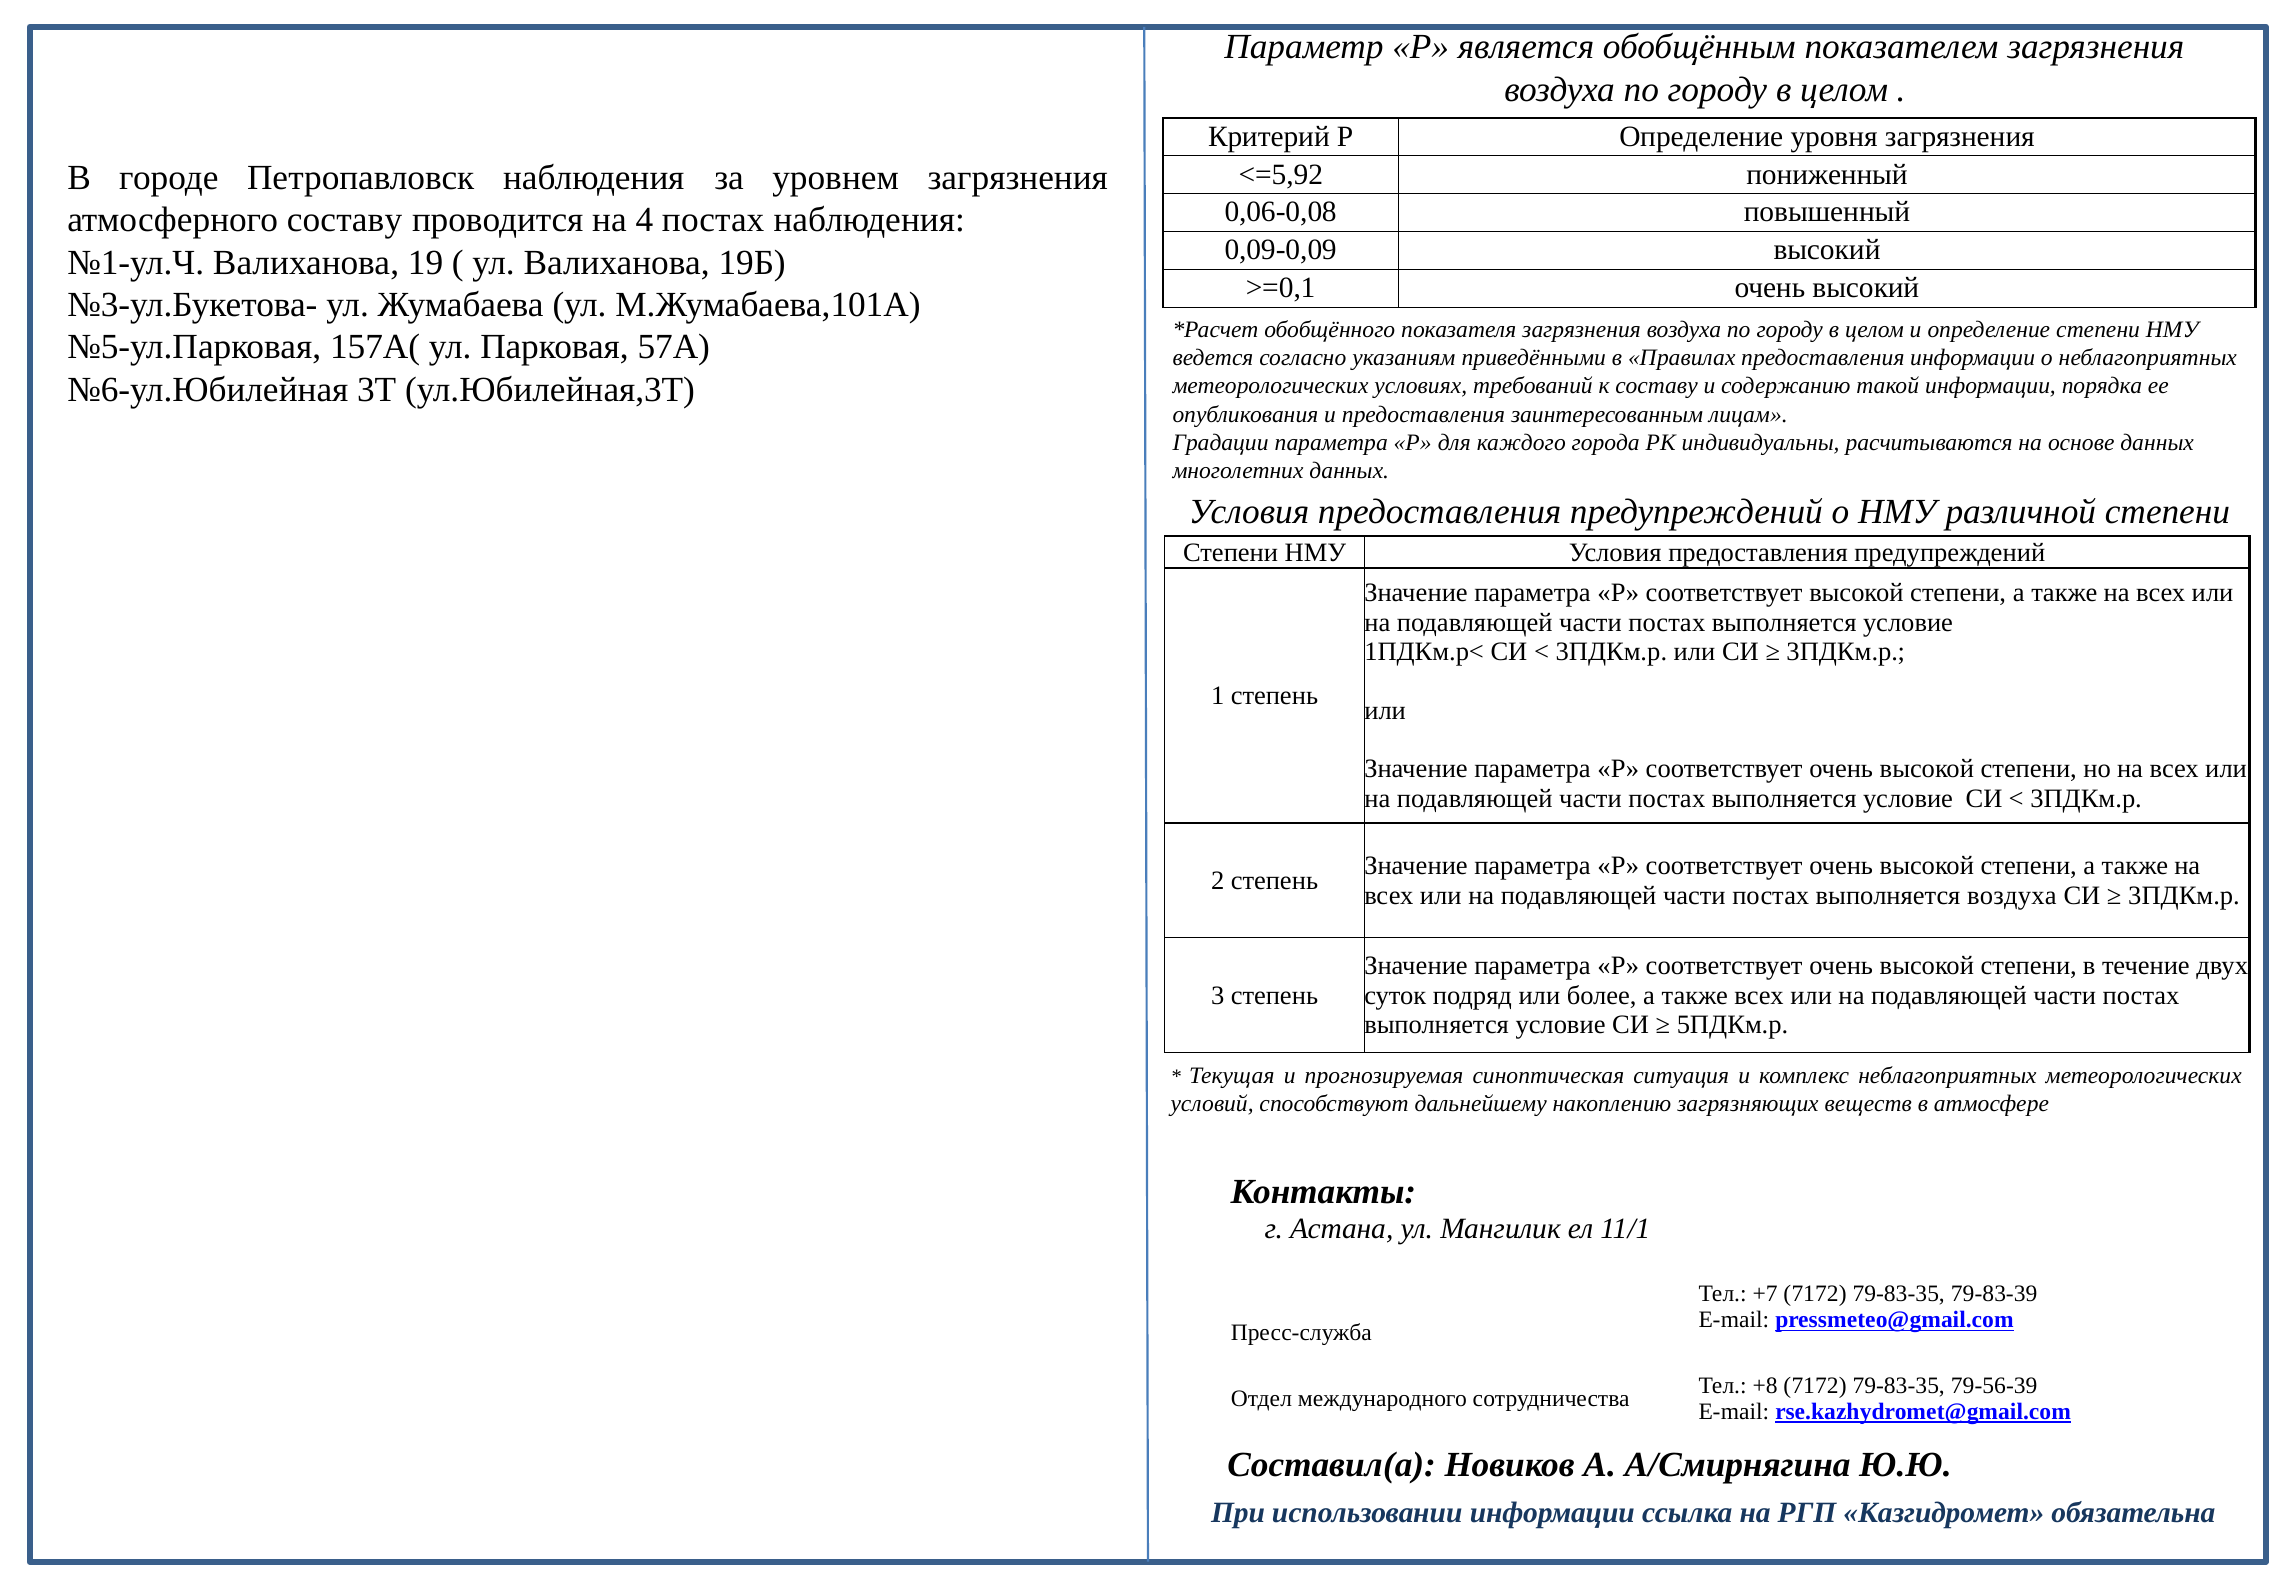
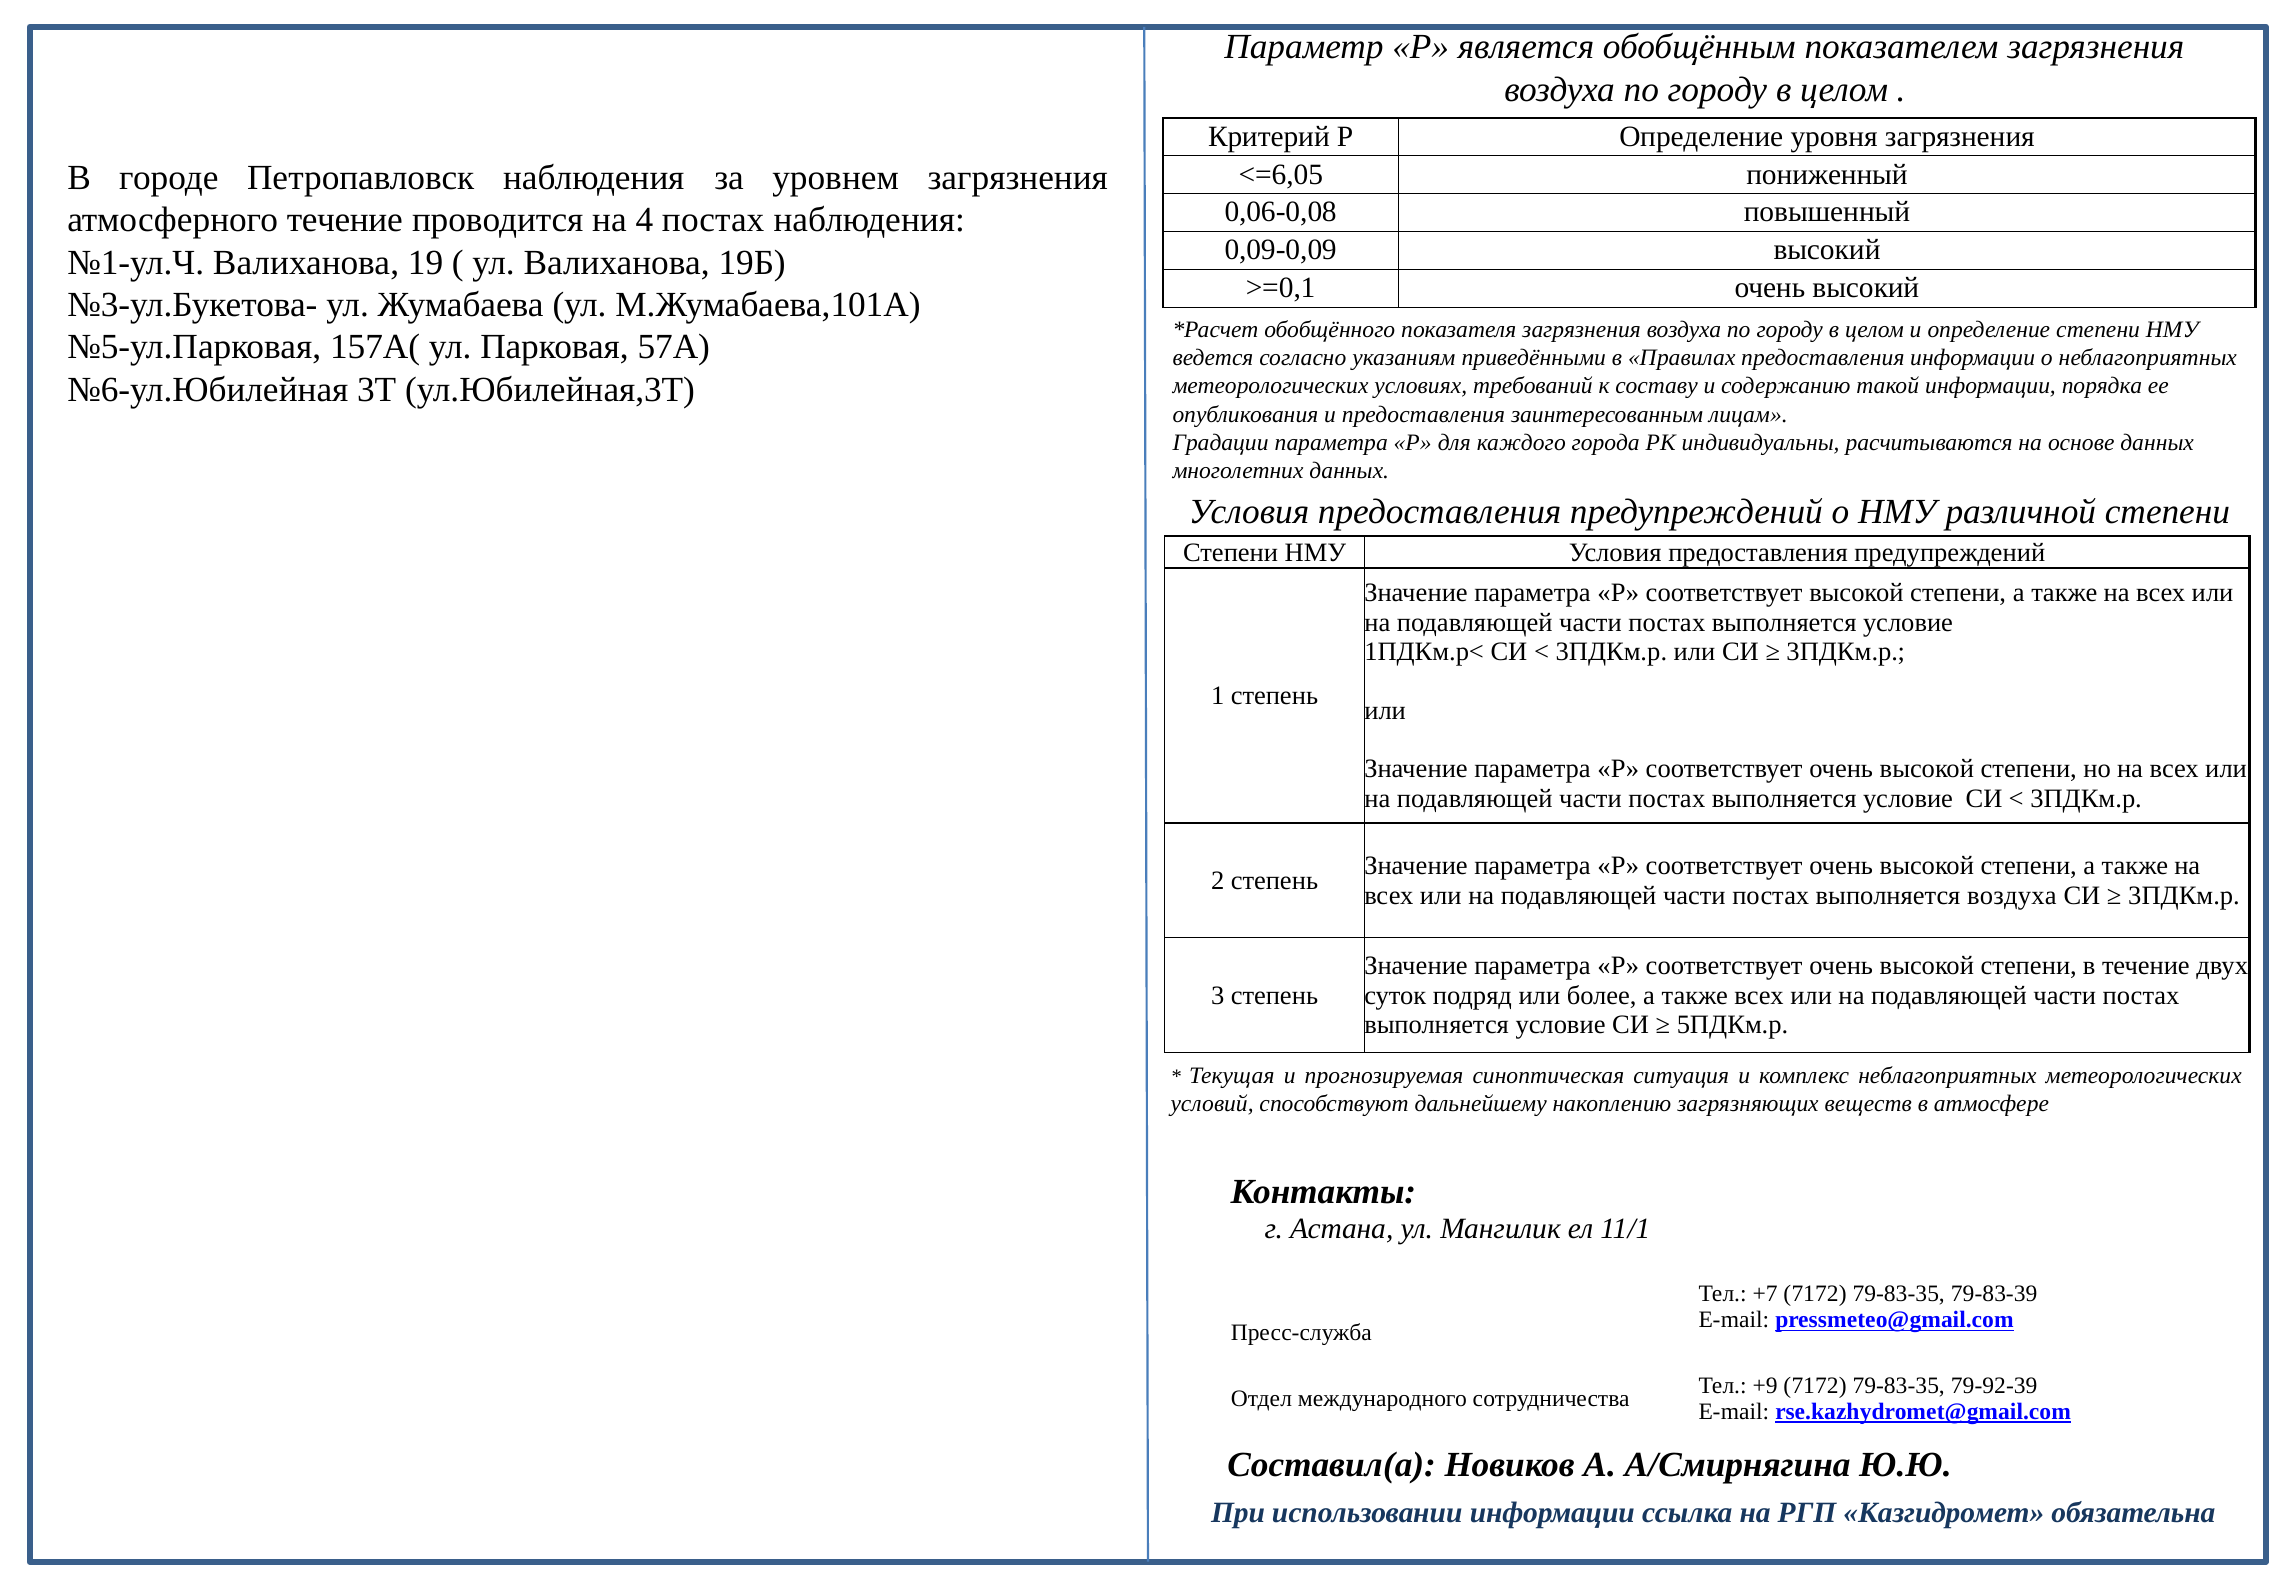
<=5,92: <=5,92 -> <=6,05 (1281, 174)
атмосферного составу: составу -> течение (345, 220)
+8: +8 -> +9 (1765, 1386)
79-56-39: 79-56-39 -> 79-92-39 (1994, 1386)
